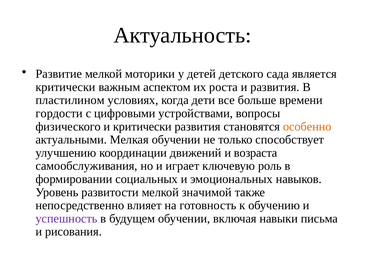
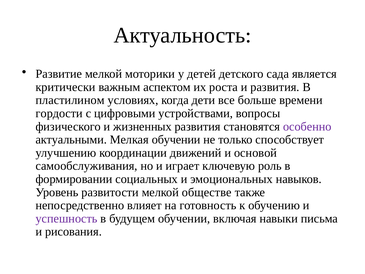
и критически: критически -> жизненных (142, 126)
особенно colour: orange -> purple (307, 126)
возраста: возраста -> основой (256, 153)
значимой: значимой -> обществе (207, 192)
